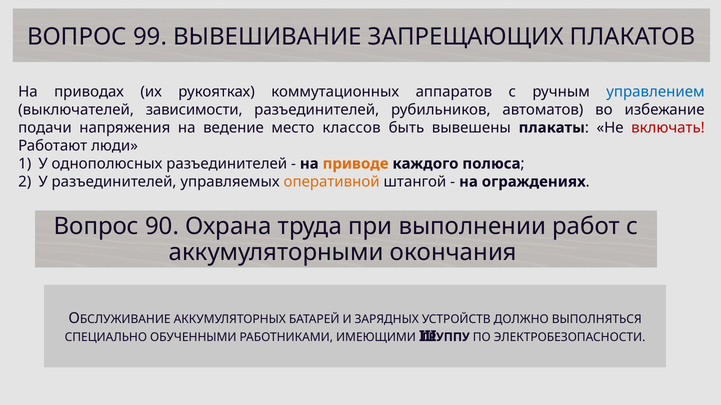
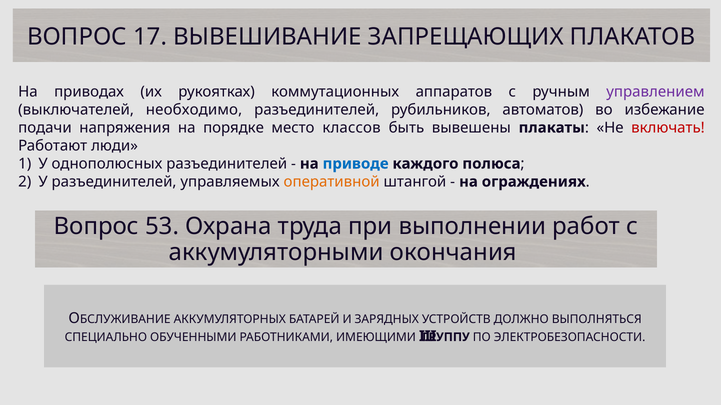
99: 99 -> 17 (150, 37)
управлением colour: blue -> purple (655, 92)
зависимости: зависимости -> необходимо (194, 110)
ведение: ведение -> порядке (234, 128)
приводе colour: orange -> blue (356, 164)
90: 90 -> 53 (162, 227)
